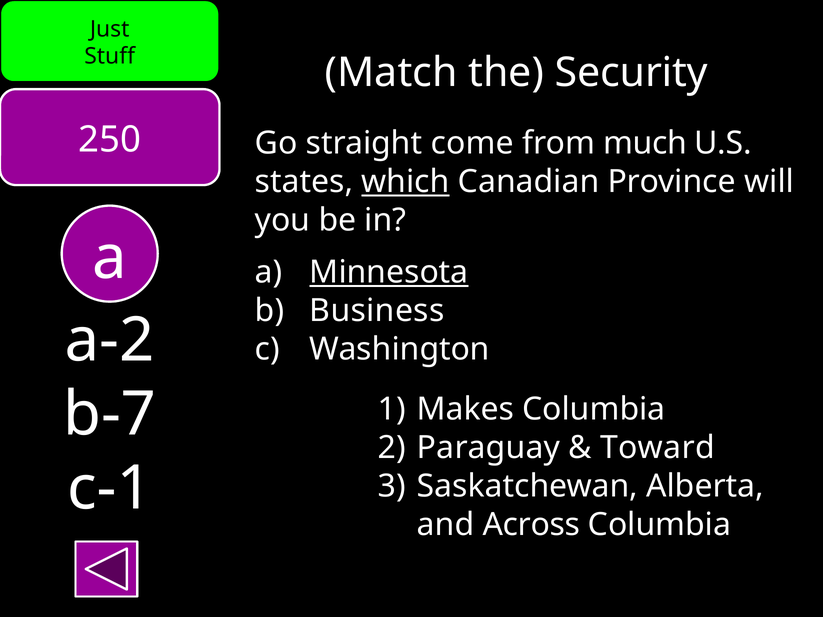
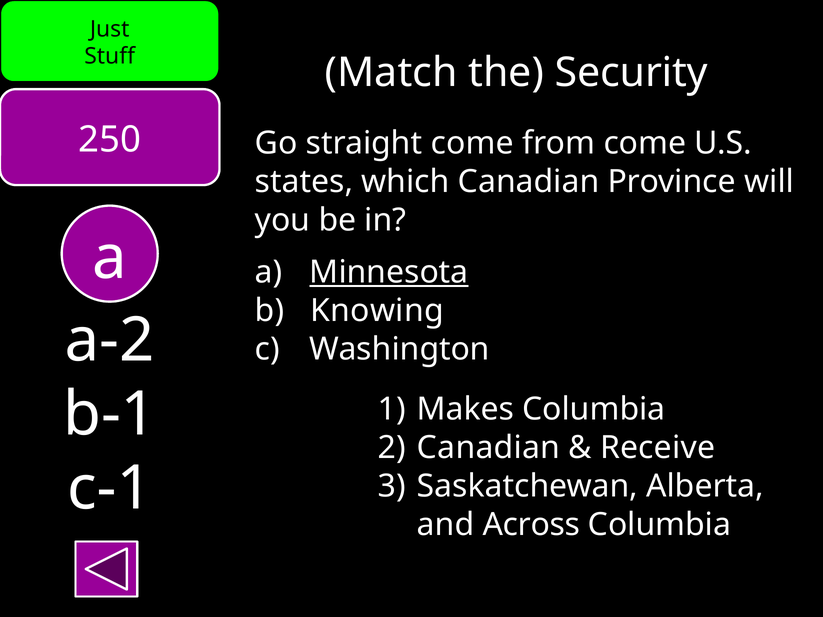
from much: much -> come (645, 143)
which underline: present -> none (405, 182)
Business: Business -> Knowing (377, 311)
b-7: b-7 -> b-1 (110, 414)
Paraguay: Paraguay -> Canadian (489, 448)
Toward: Toward -> Receive (658, 448)
